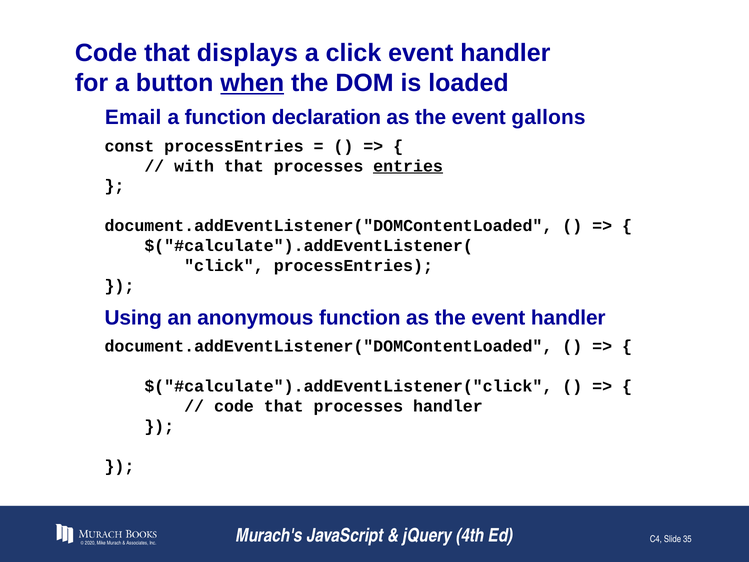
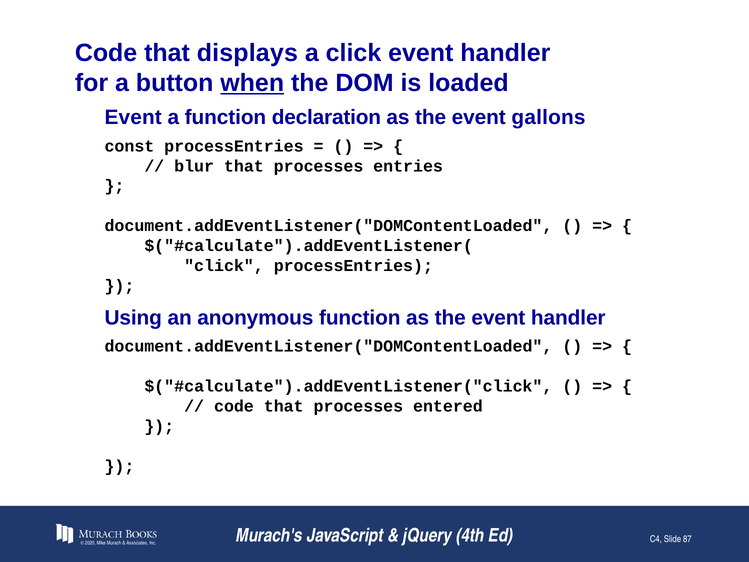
Email: Email -> Event (133, 118)
with: with -> blur (194, 166)
entries underline: present -> none (408, 166)
processes handler: handler -> entered (448, 406)
35: 35 -> 87 (687, 539)
